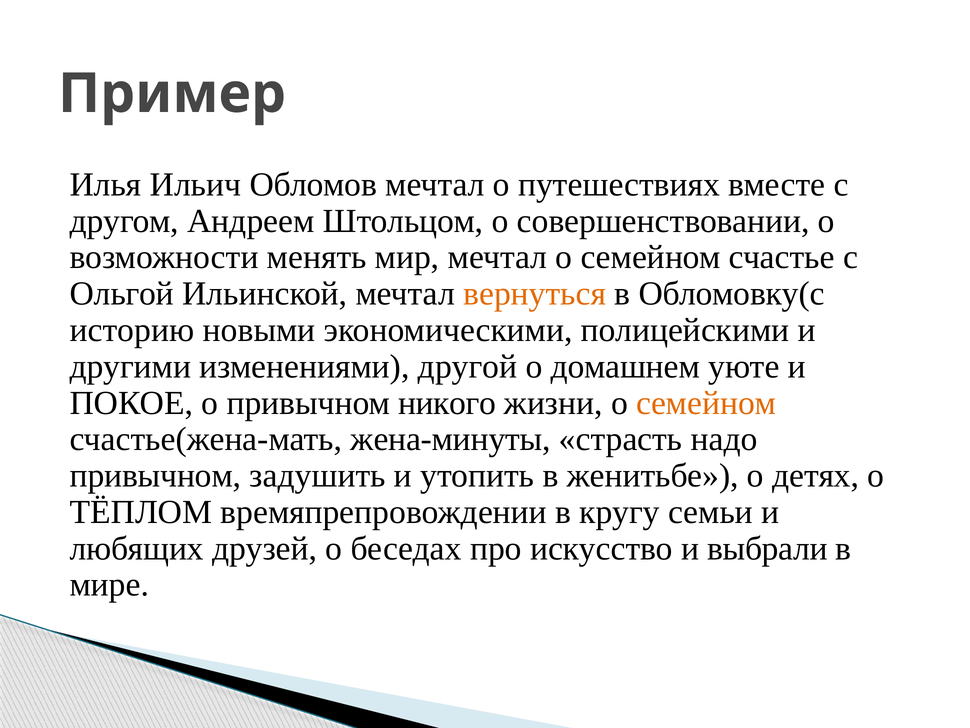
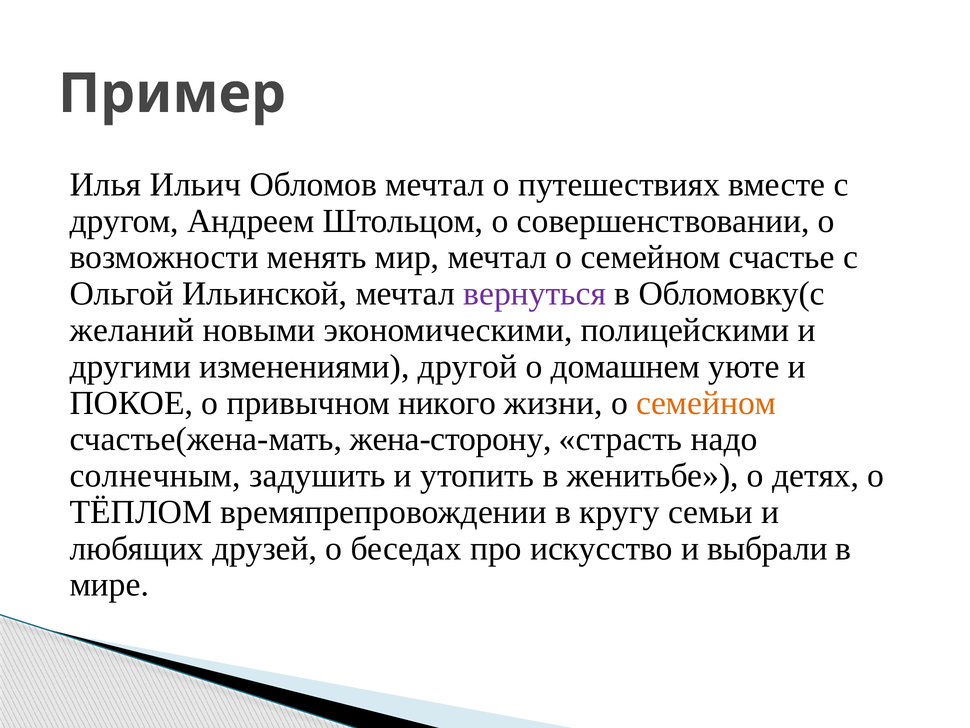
вернуться colour: orange -> purple (535, 294)
историю: историю -> желаний (132, 330)
жена-минуты: жена-минуты -> жена-сторону (451, 439)
привычном: привычном -> солнечным (155, 475)
